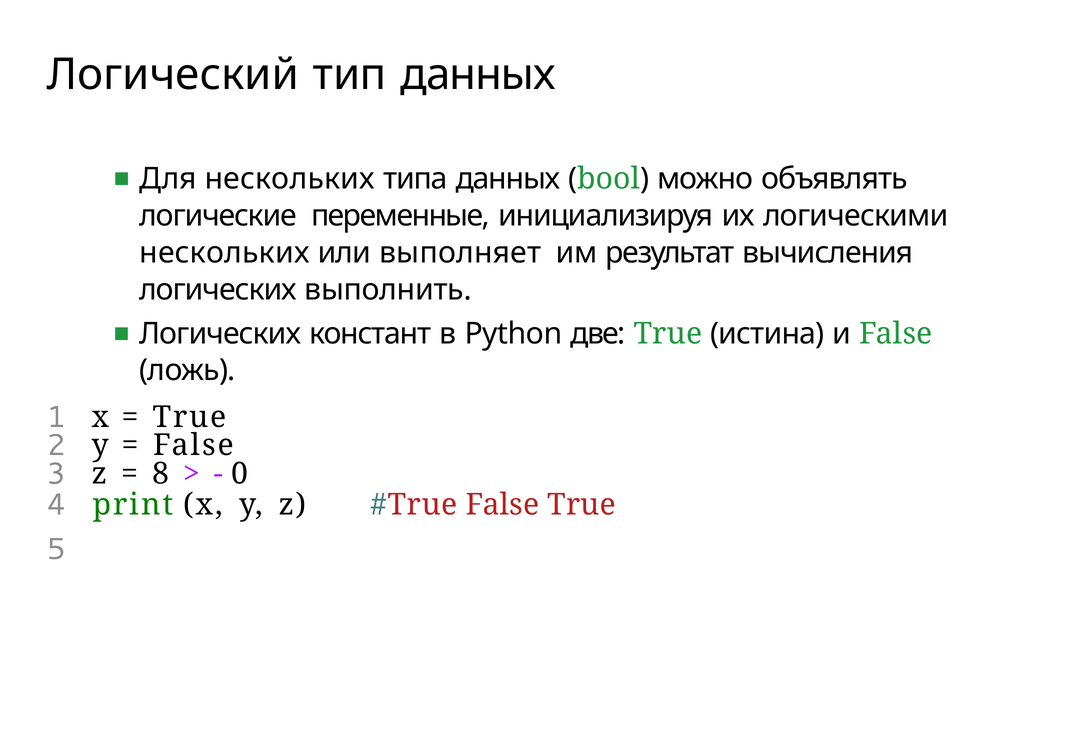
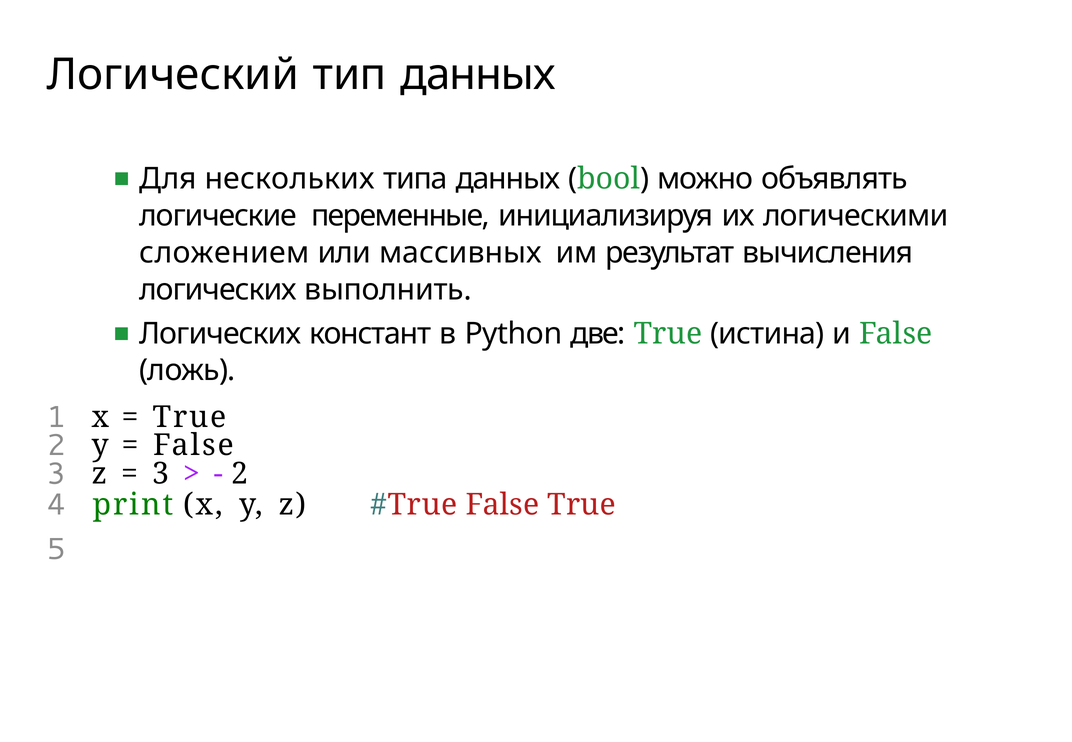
нескольких: нескольких -> сложением (224, 253)
выполняет: выполняет -> массивных (460, 253)
8: 8 -> 3 (161, 474)
0: 0 -> 2 (240, 474)
